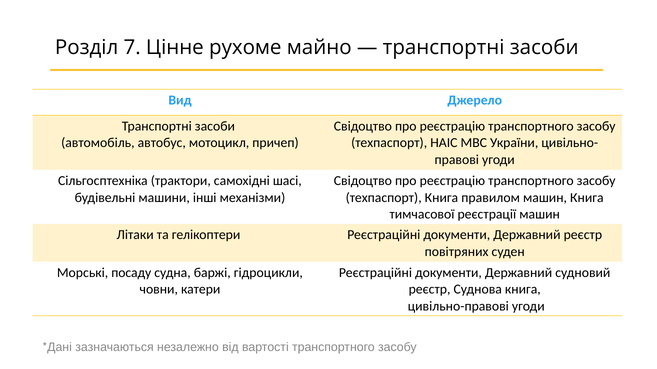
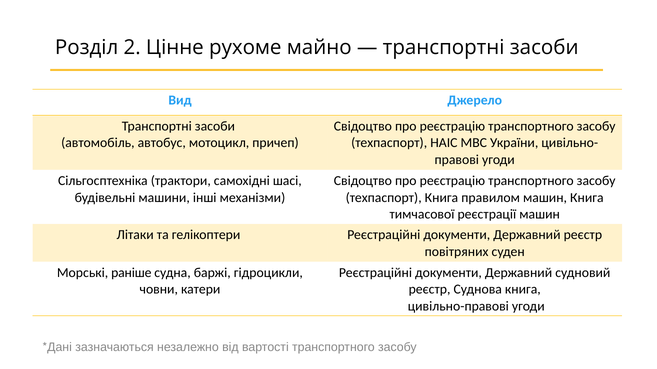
7: 7 -> 2 (132, 48)
посаду: посаду -> раніше (131, 273)
